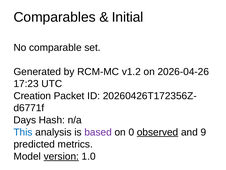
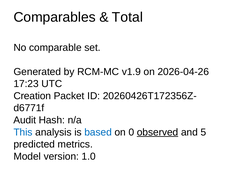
Initial: Initial -> Total (127, 17)
v1.2: v1.2 -> v1.9 (131, 72)
Days: Days -> Audit (25, 120)
based colour: purple -> blue (98, 132)
9: 9 -> 5 (203, 132)
version underline: present -> none (61, 156)
